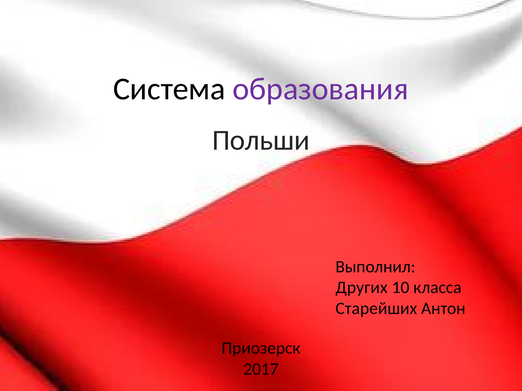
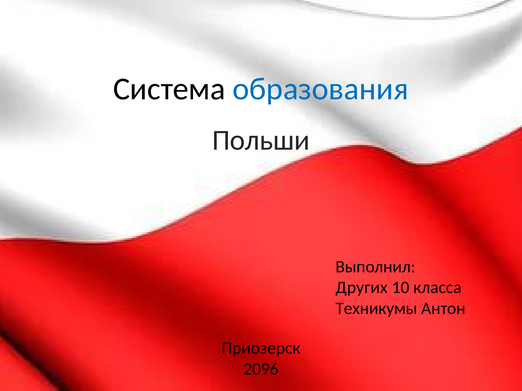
образования colour: purple -> blue (321, 89)
Старейших: Старейших -> Техникумы (376, 309)
2017: 2017 -> 2096 (261, 369)
